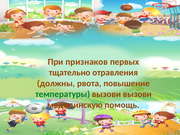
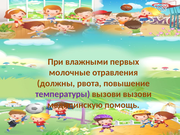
признаков: признаков -> влажными (87, 62)
тщательно: тщательно -> молочные (70, 73)
температуры colour: green -> purple (63, 94)
